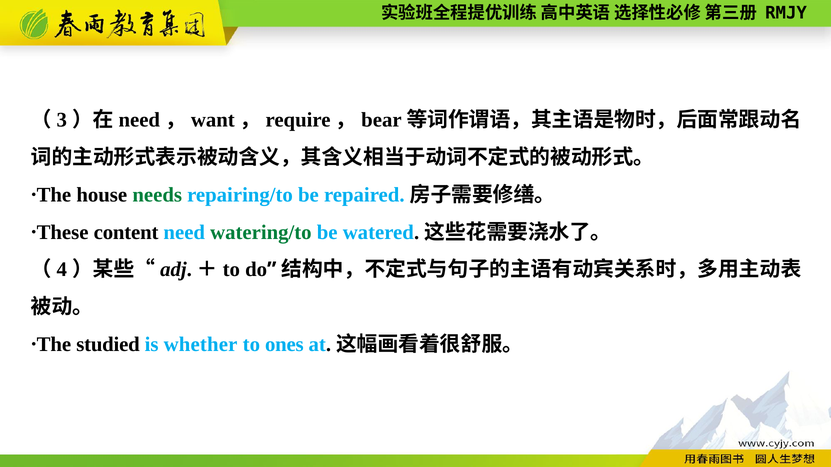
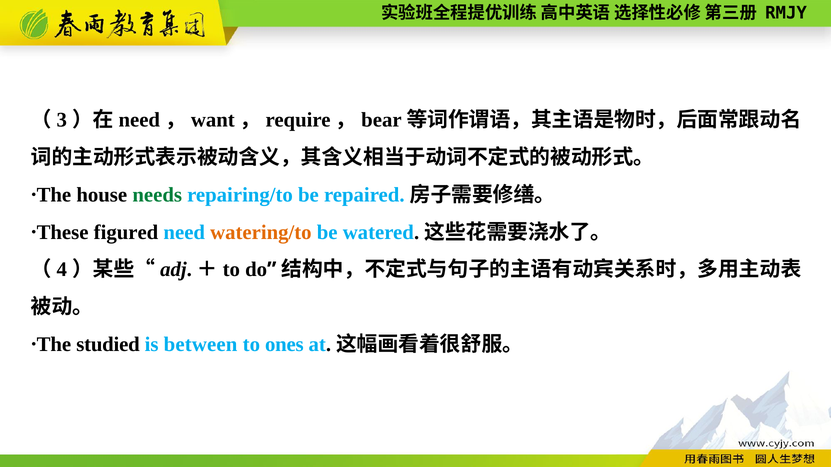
content: content -> figured (126, 232)
watering/to colour: green -> orange (261, 232)
whether: whether -> between (201, 345)
